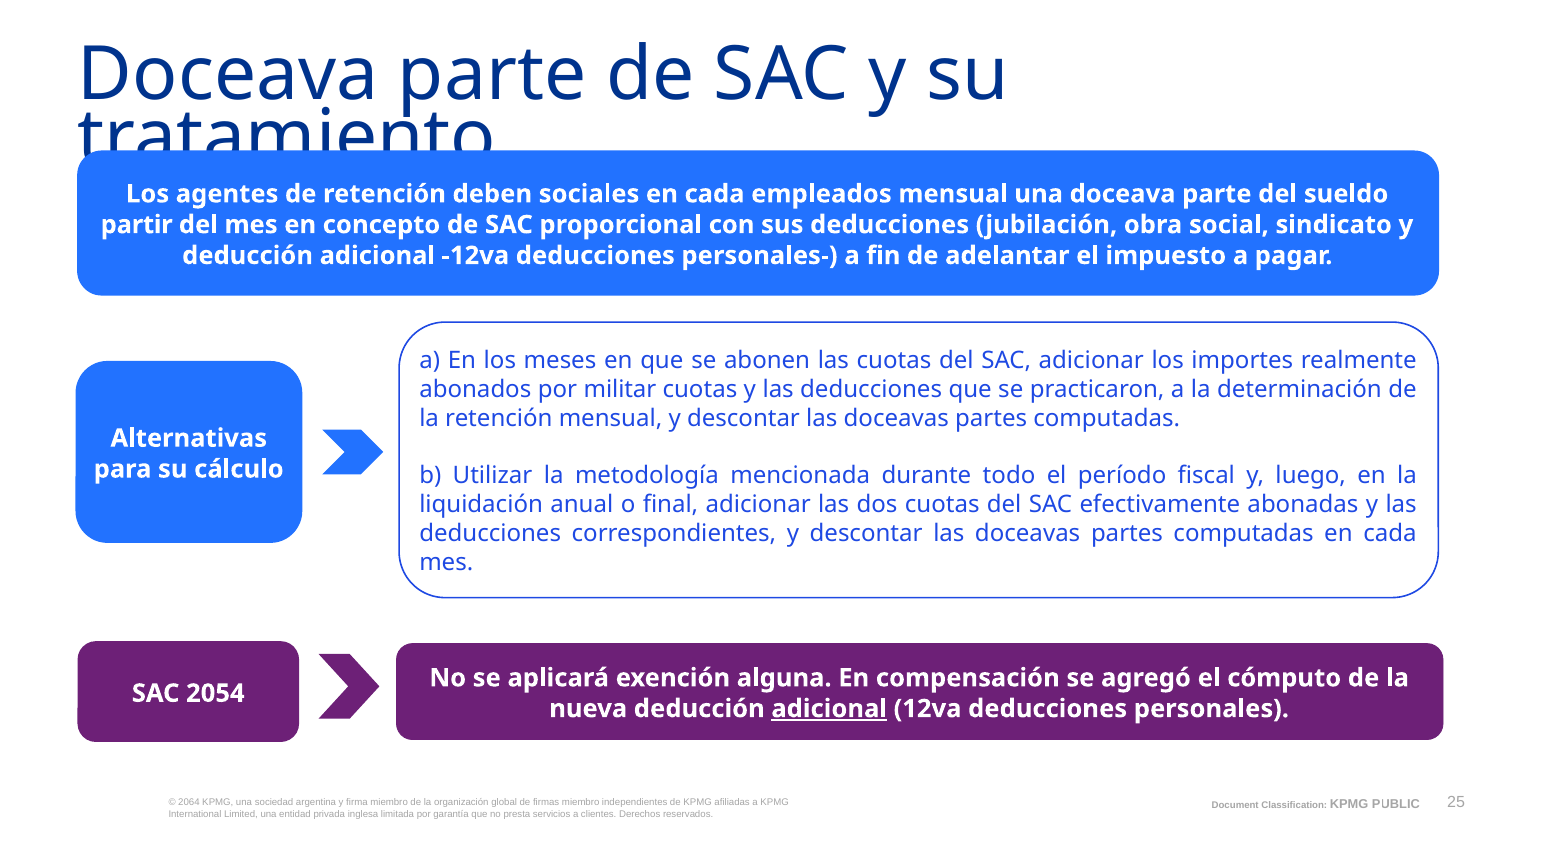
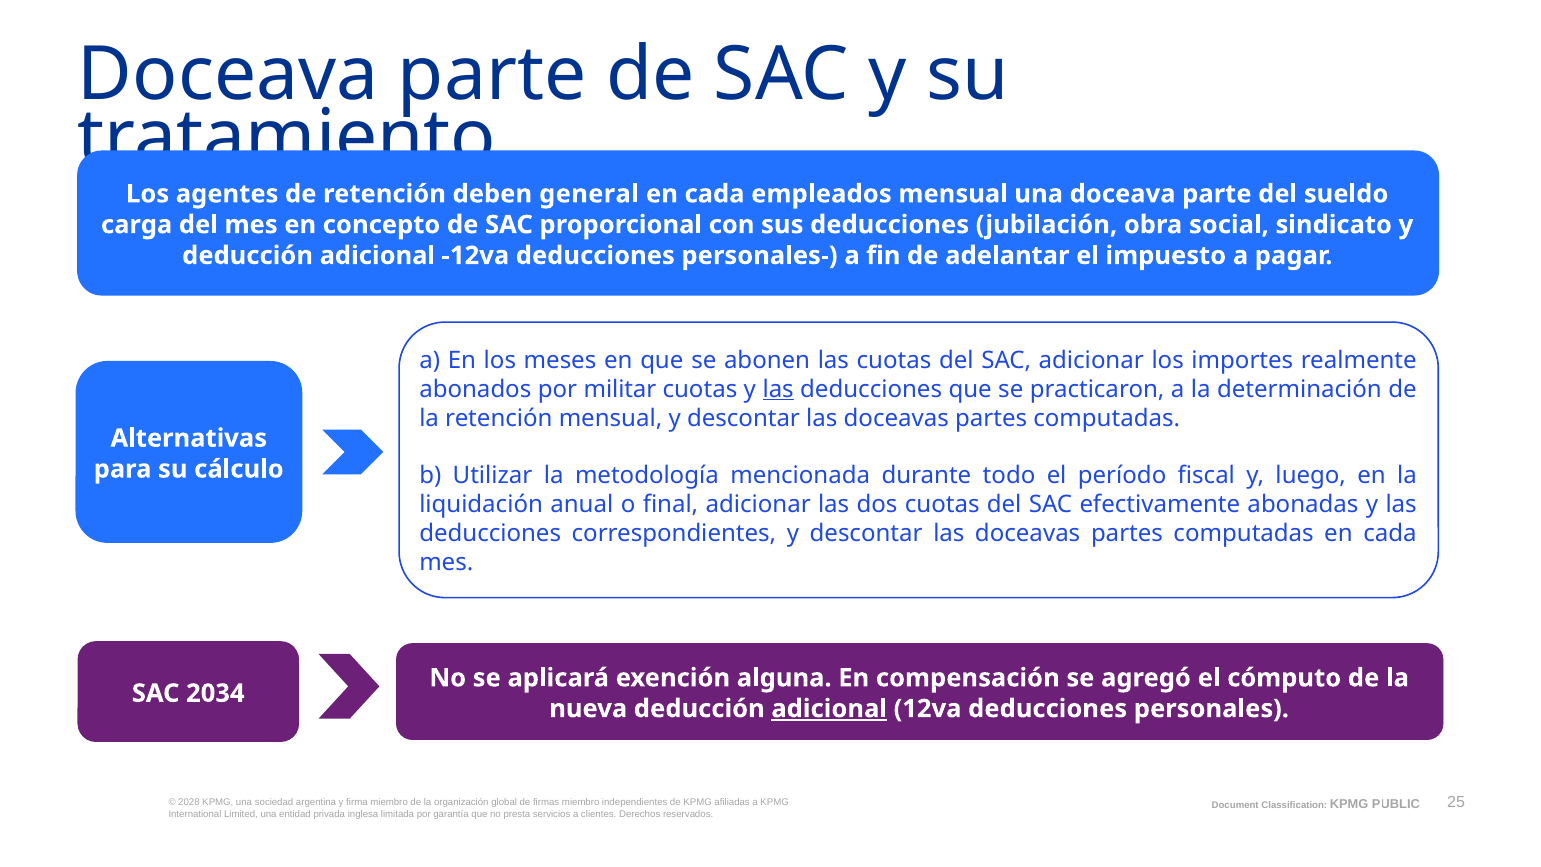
sociales: sociales -> general (589, 194)
partir: partir -> carga (137, 225)
las underline: none -> present (778, 389)
2054: 2054 -> 2034 (215, 693)
2064: 2064 -> 2028 (189, 802)
